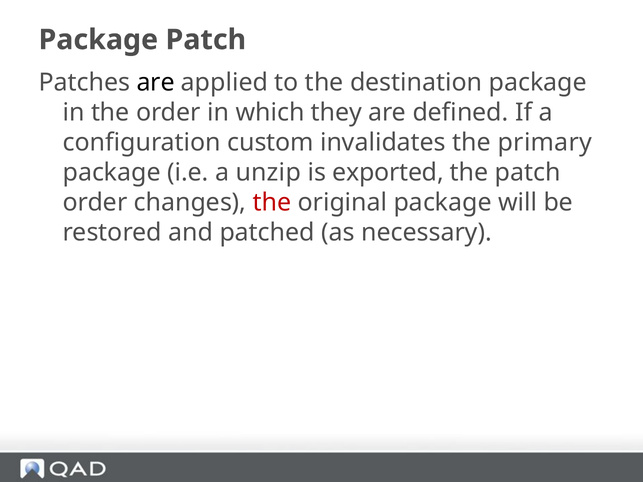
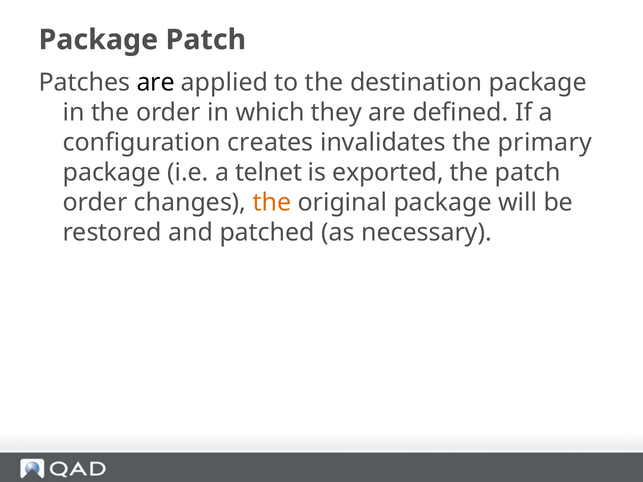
custom: custom -> creates (270, 143)
unzip: unzip -> telnet (269, 173)
the colour: red -> orange (272, 203)
